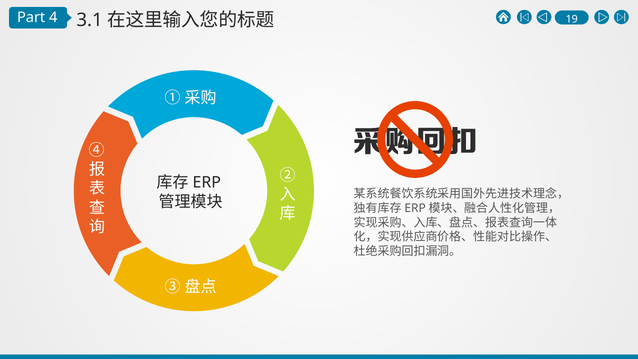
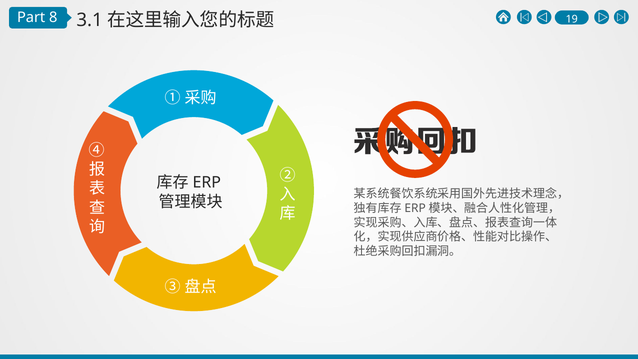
4: 4 -> 8 (53, 18)
